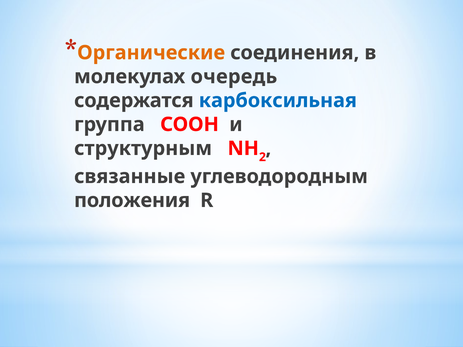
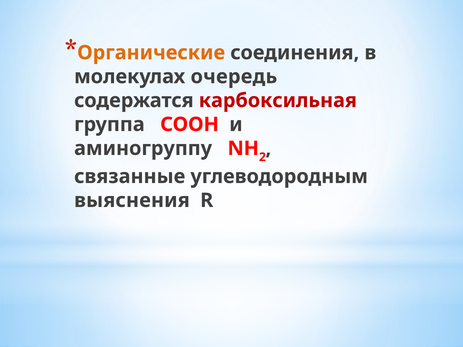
карбоксильная colour: blue -> red (278, 101)
структурным: структурным -> аминогруппу (143, 148)
положения: положения -> выяснения (132, 201)
